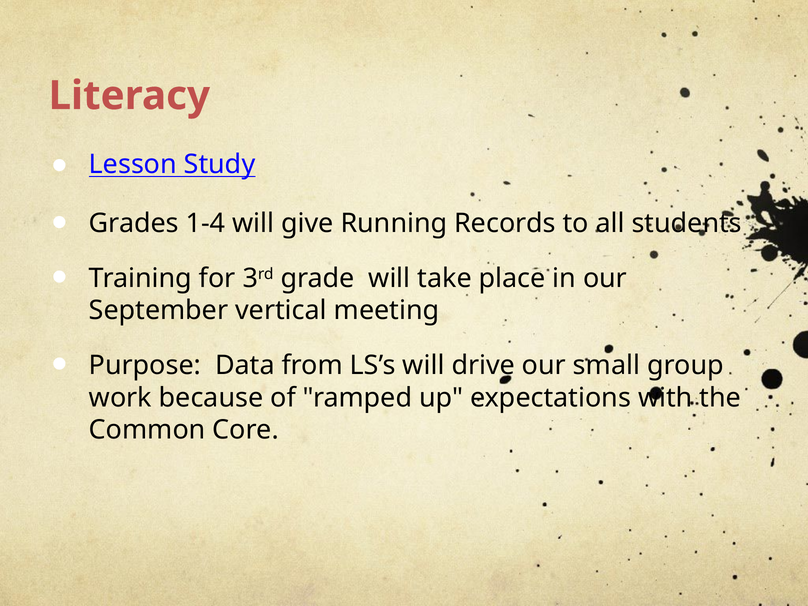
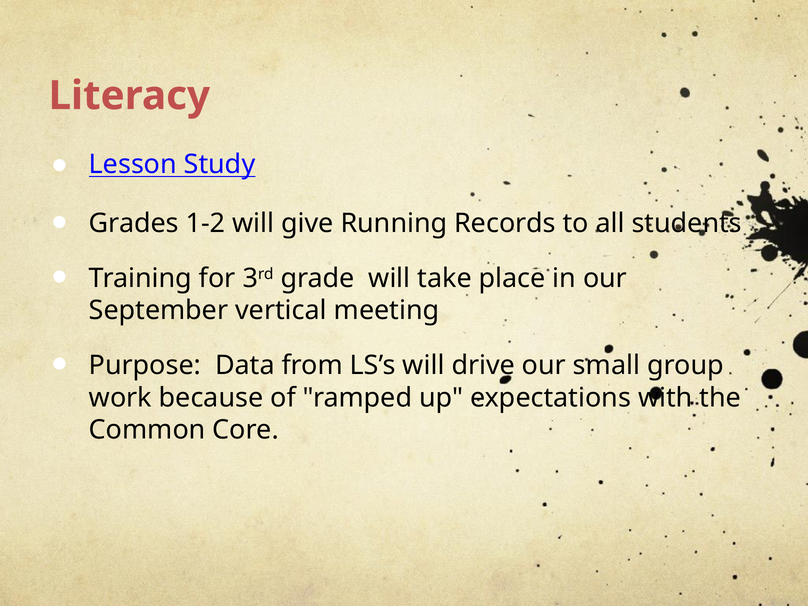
1-4: 1-4 -> 1-2 (206, 223)
